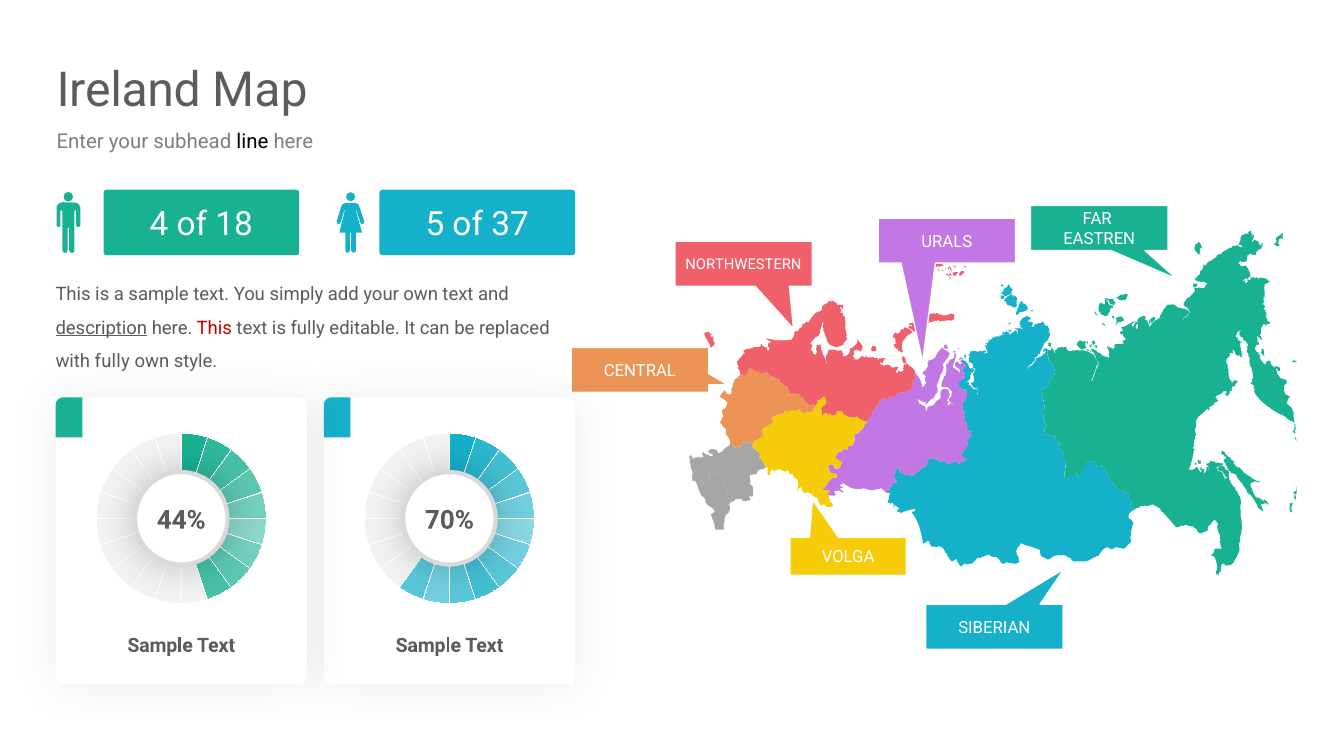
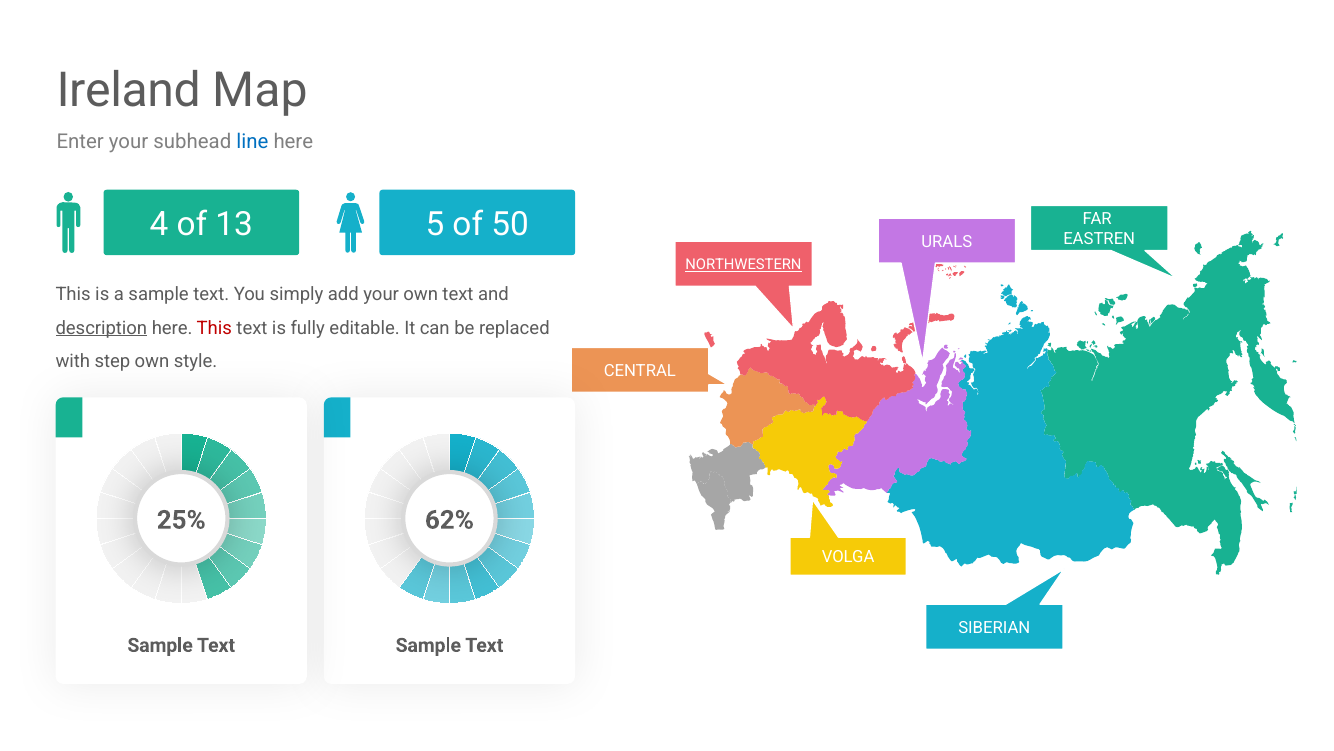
line colour: black -> blue (252, 141)
18: 18 -> 13 (234, 225)
37: 37 -> 50 (510, 225)
NORTHWESTERN underline: none -> present (743, 265)
with fully: fully -> step (112, 361)
44%: 44% -> 25% (181, 520)
70%: 70% -> 62% (449, 520)
